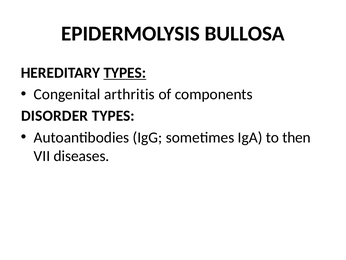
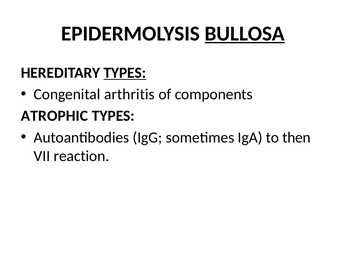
BULLOSA underline: none -> present (245, 33)
DISORDER: DISORDER -> ATROPHIC (55, 116)
diseases: diseases -> reaction (81, 156)
